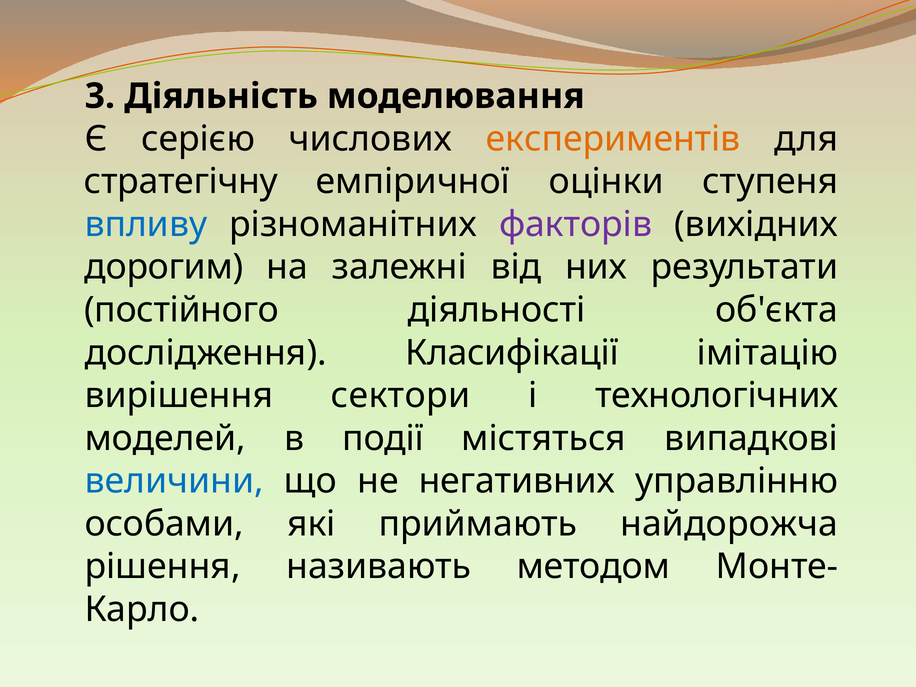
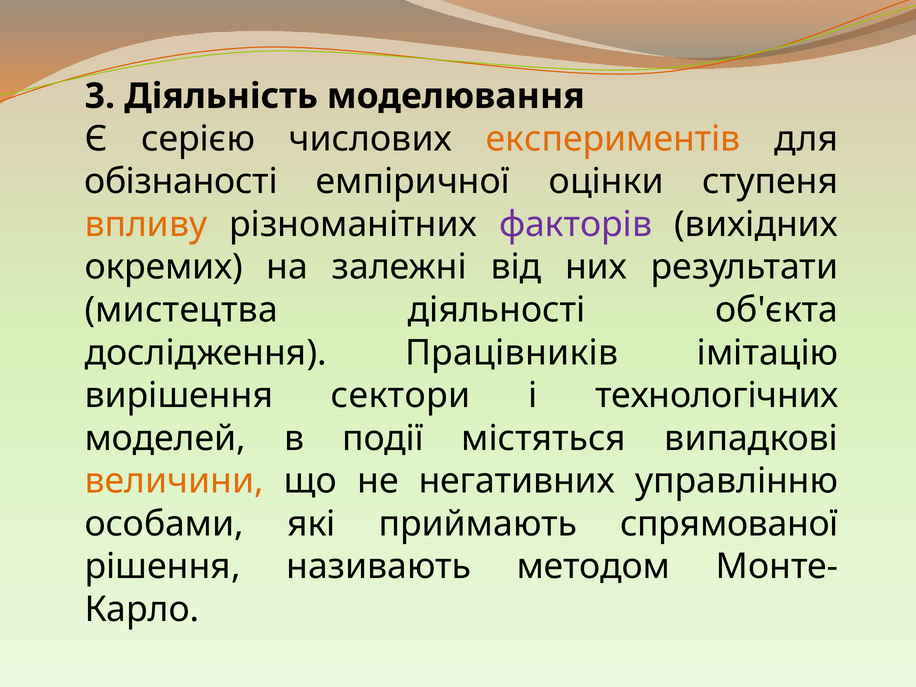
стратегічну: стратегічну -> обізнаності (181, 182)
впливу colour: blue -> orange (146, 224)
дорогим: дорогим -> окремих (164, 267)
постійного: постійного -> мистецтва (181, 310)
Класифікації: Класифікації -> Працівників (512, 353)
величини colour: blue -> orange (174, 481)
найдорожча: найдорожча -> спрямованої (729, 524)
